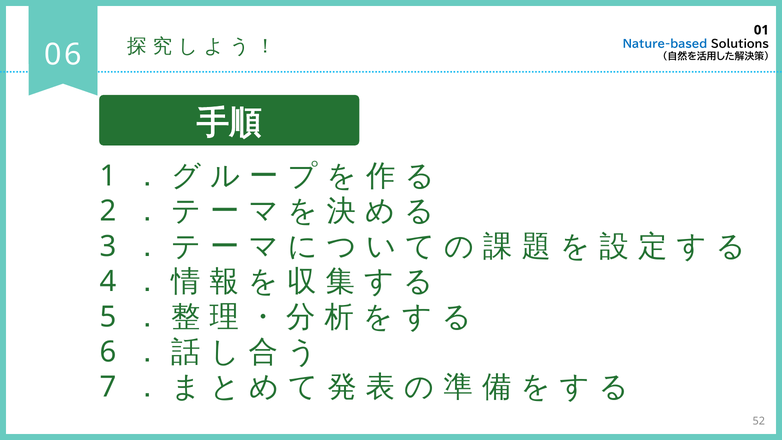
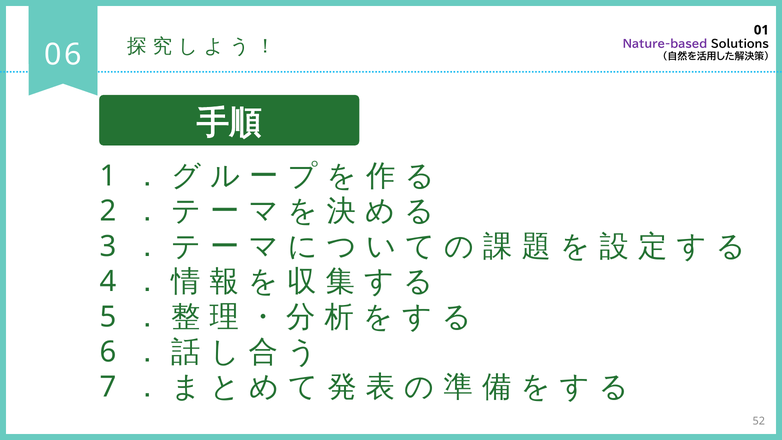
Nature-based colour: blue -> purple (665, 44)
